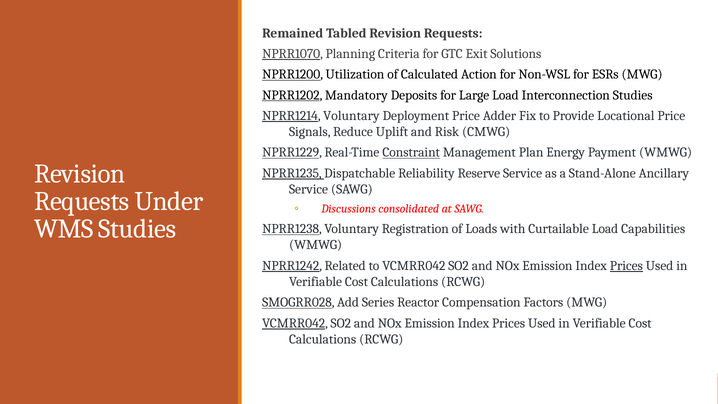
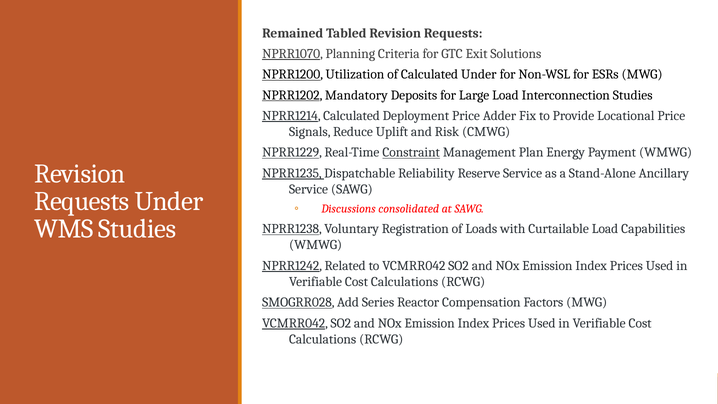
Calculated Action: Action -> Under (479, 74)
NPRR1214 Voluntary: Voluntary -> Calculated (351, 116)
Prices underline: present -> none (626, 266)
